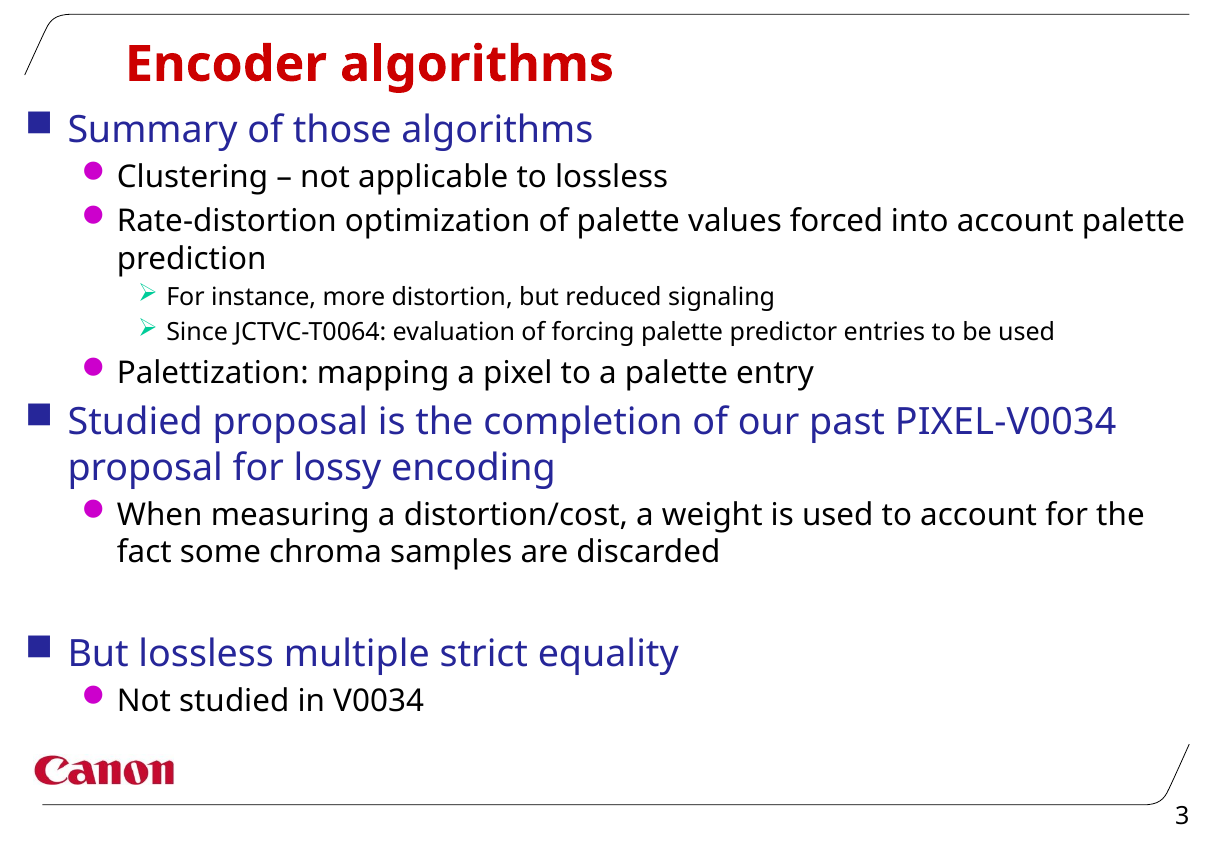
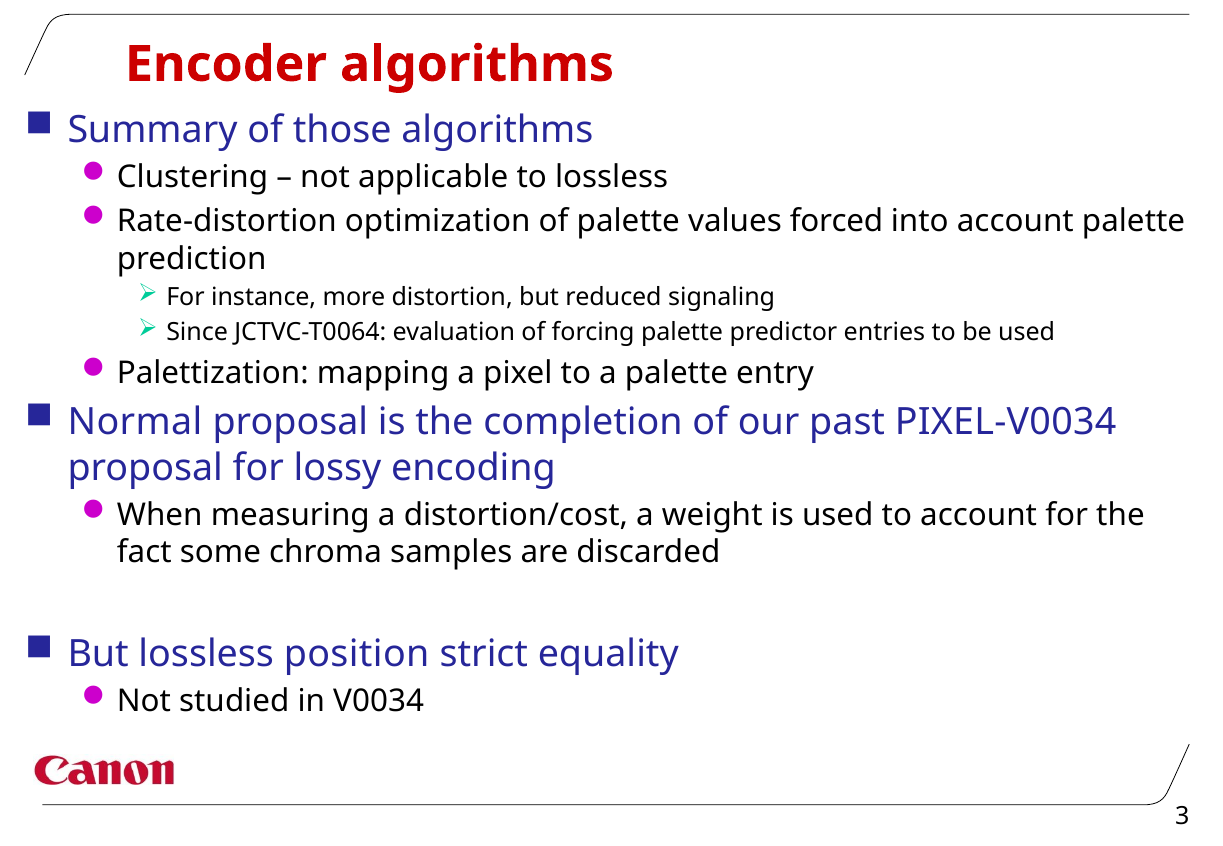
Studied: Studied -> Normal (135, 423)
multiple: multiple -> position (357, 655)
